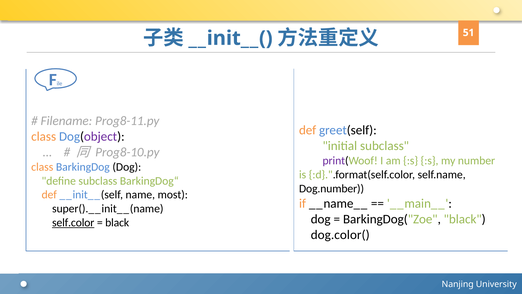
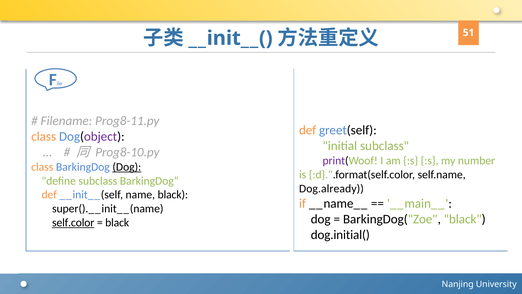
Dog underline: none -> present (127, 167)
Dog.number: Dog.number -> Dog.already (331, 188)
name most: most -> black (173, 195)
dog.color(: dog.color( -> dog.initial( (340, 234)
